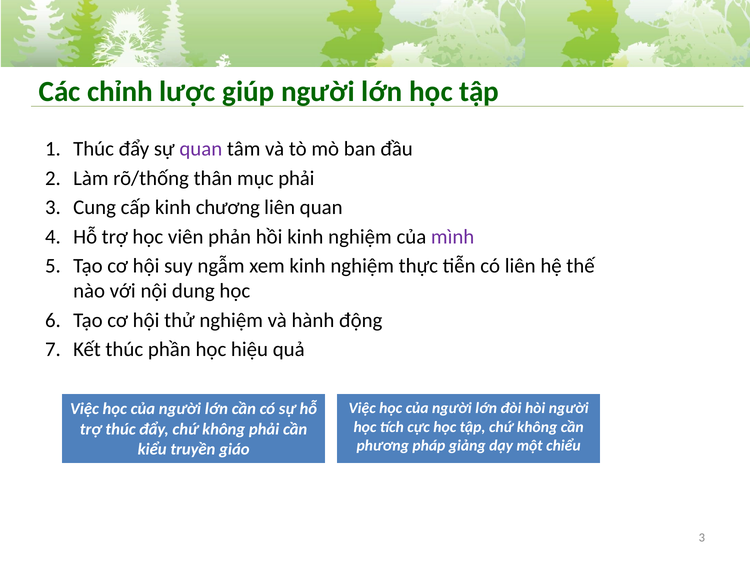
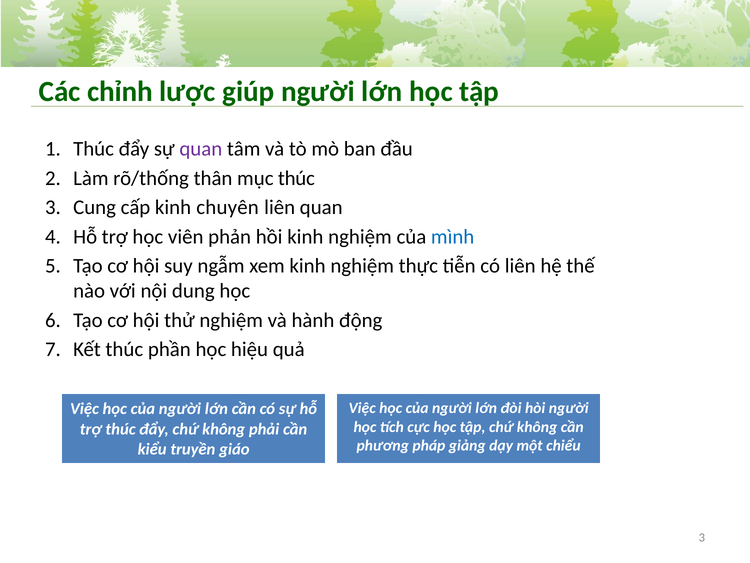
mục phải: phải -> thúc (296, 178)
chương: chương -> chuyên (228, 207)
mình colour: purple -> blue (453, 236)
